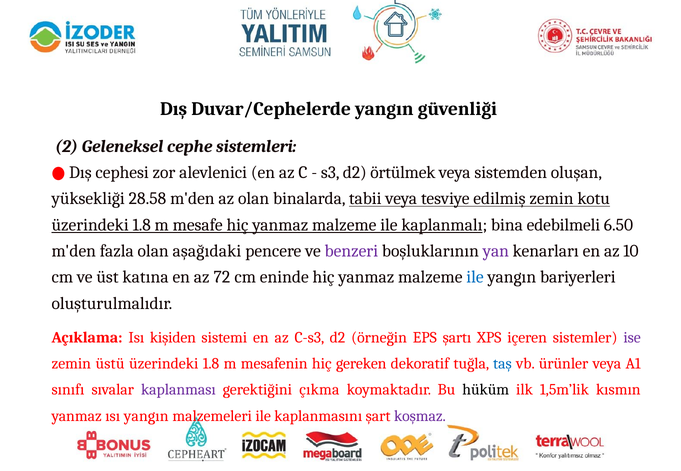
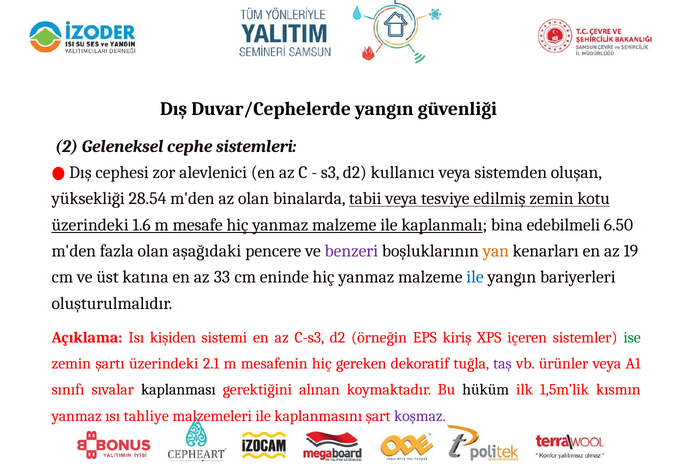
örtülmek: örtülmek -> kullanıcı (403, 173)
28.58: 28.58 -> 28.54 (147, 199)
1.8: 1.8 -> 1.6 (142, 225)
yan colour: purple -> orange (496, 251)
10: 10 -> 19 (631, 251)
72: 72 -> 33 (222, 278)
şartı: şartı -> kiriş (457, 338)
ise colour: purple -> green (632, 338)
üstü: üstü -> şartı (110, 364)
1.8: 1.8 -> 2.1 (211, 364)
taş colour: blue -> purple (502, 364)
kaplanması colour: purple -> black (178, 390)
çıkma: çıkma -> alınan (319, 390)
ısı yangın: yangın -> tahliye (146, 416)
